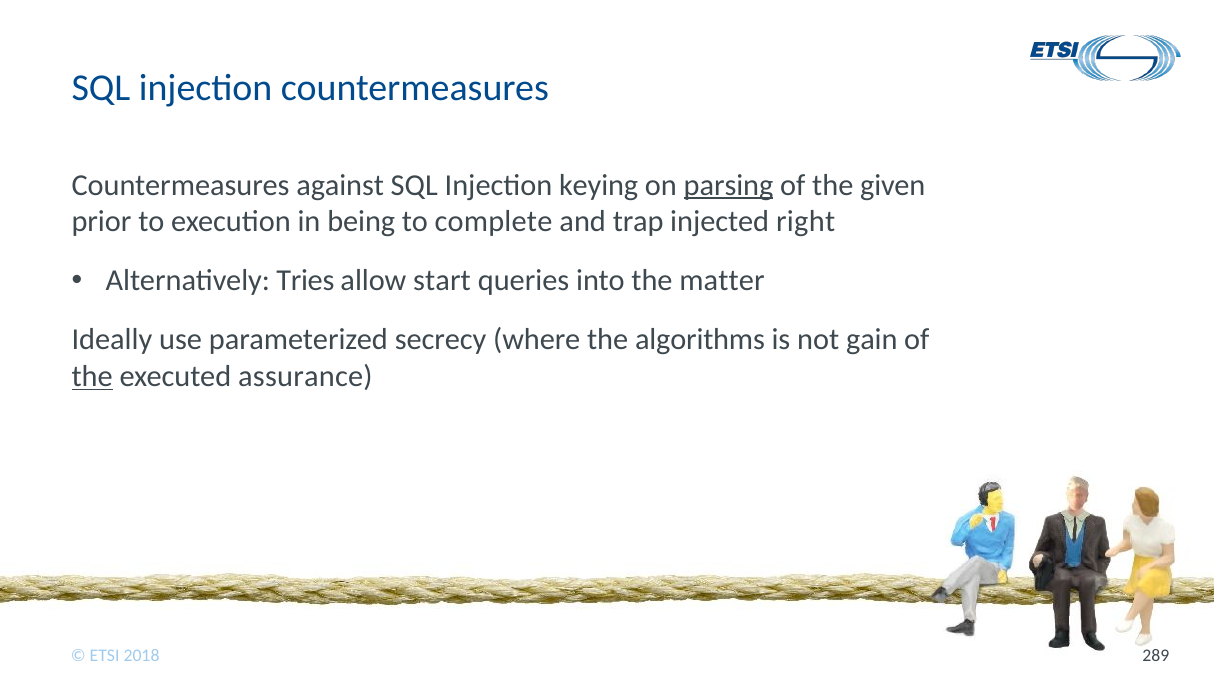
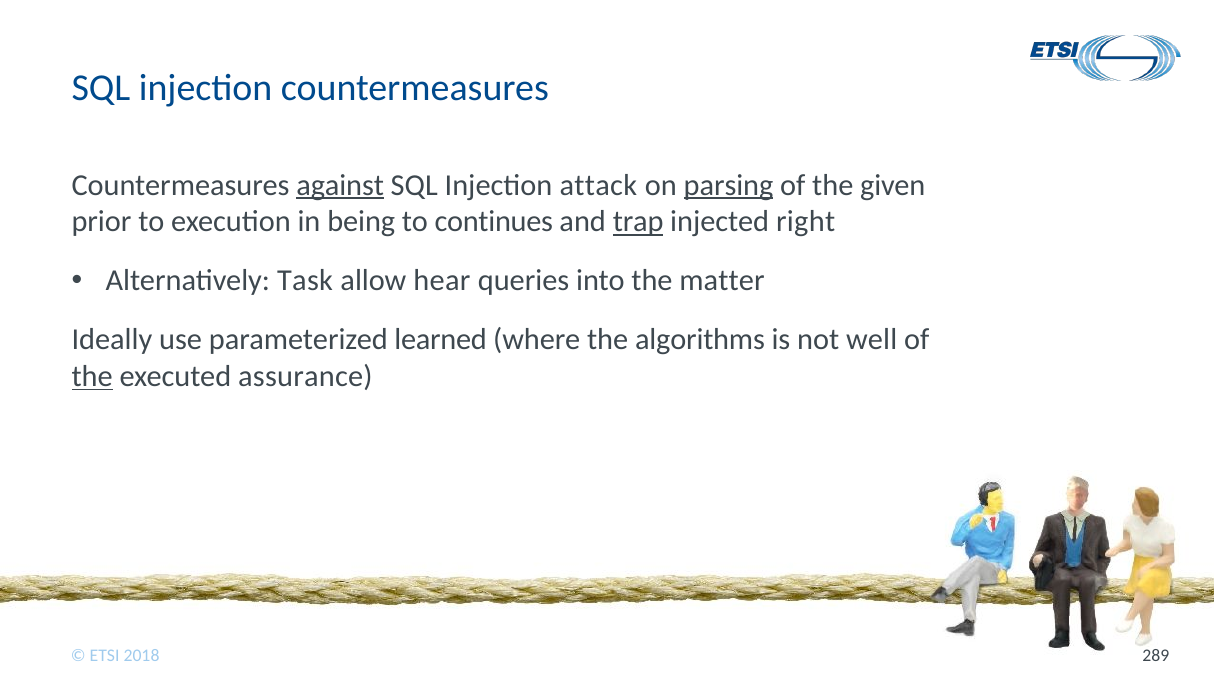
against underline: none -> present (340, 185)
keying: keying -> attack (598, 185)
complete: complete -> continues (494, 222)
trap underline: none -> present (638, 222)
Tries: Tries -> Task (305, 281)
start: start -> hear (442, 281)
secrecy: secrecy -> learned (441, 340)
gain: gain -> well (872, 340)
